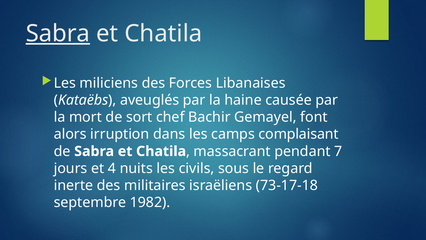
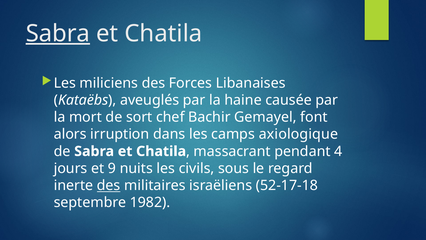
complaisant: complaisant -> axiologique (298, 134)
7: 7 -> 4 (338, 151)
4: 4 -> 9 (112, 168)
des underline: none -> present (109, 185)
73-17-18: 73-17-18 -> 52-17-18 (287, 185)
